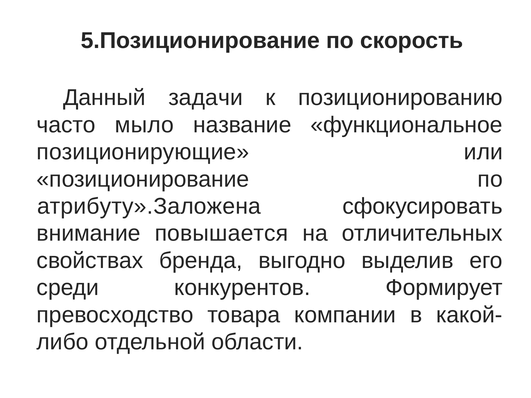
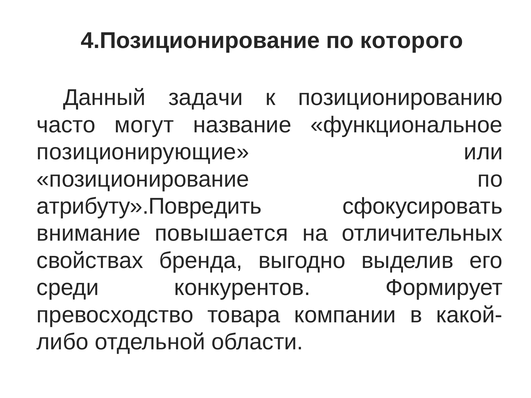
5.Позиционирование: 5.Позиционирование -> 4.Позиционирование (200, 41)
скорость: скорость -> которого (412, 41)
мыло: мыло -> могут (144, 125)
атрибуту».Заложена: атрибуту».Заложена -> атрибуту».Повредить (149, 206)
